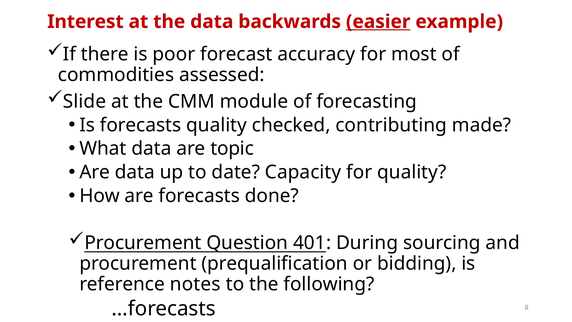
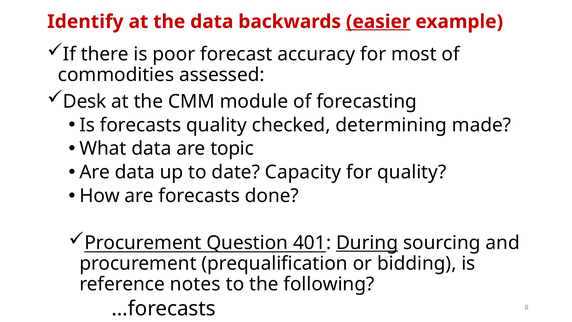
Interest: Interest -> Identify (85, 22)
Slide: Slide -> Desk (85, 101)
contributing: contributing -> determining (391, 125)
During underline: none -> present (367, 243)
